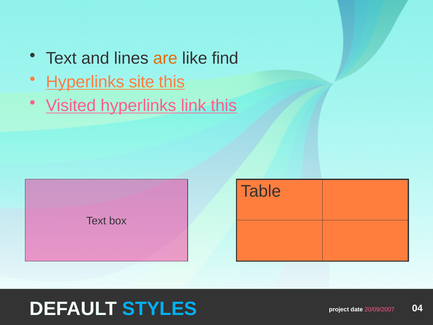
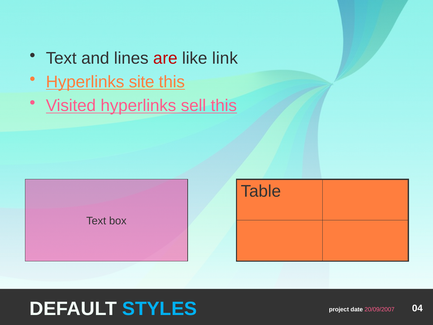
are colour: orange -> red (165, 58)
find: find -> link (225, 58)
link: link -> sell (193, 106)
